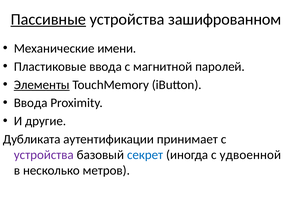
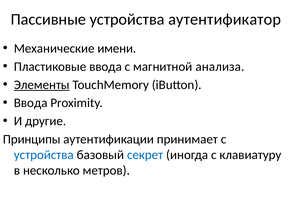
Пассивные underline: present -> none (48, 19)
зашифрованном: зашифрованном -> аутентификатор (225, 19)
паролей: паролей -> анализа (220, 67)
Дубликата: Дубликата -> Принципы (32, 139)
устройства colour: purple -> blue (44, 155)
удвоенной: удвоенной -> клавиатуру (250, 155)
